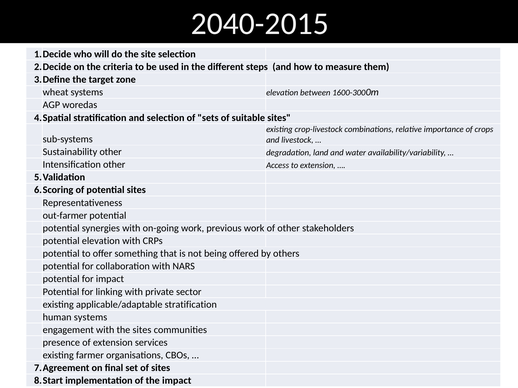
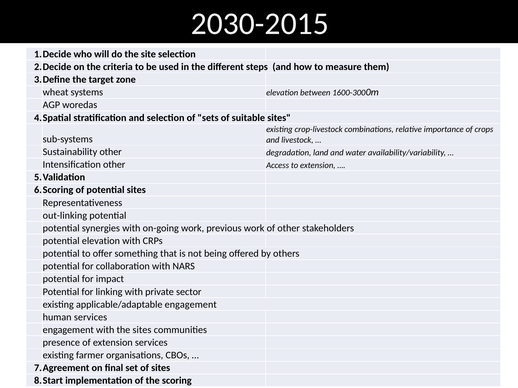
2040-2015: 2040-2015 -> 2030-2015 (260, 24)
out-farmer: out-farmer -> out-linking (65, 216)
applicable/adaptable stratification: stratification -> engagement (191, 305)
human systems: systems -> services (91, 318)
the impact: impact -> scoring (177, 381)
